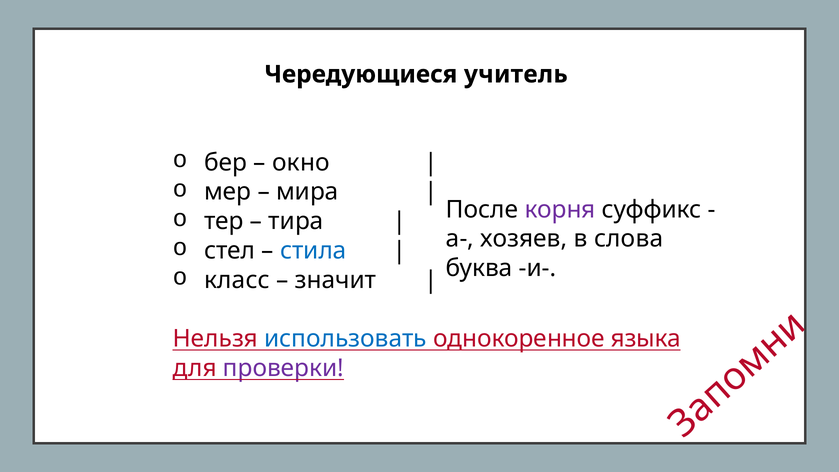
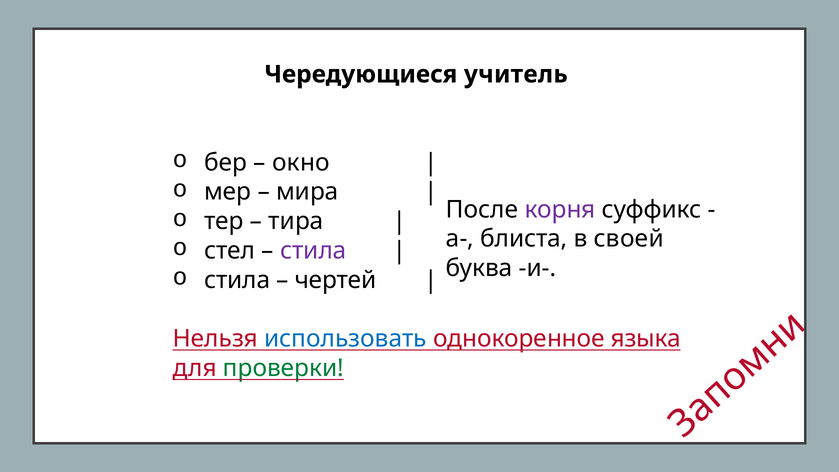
хозяев: хозяев -> блиста (524, 239)
слова: слова -> своей (629, 239)
стила colour: blue -> purple (313, 251)
класс: класс -> стила (237, 280)
значит: значит -> чертей (336, 280)
проверки colour: purple -> green (283, 368)
